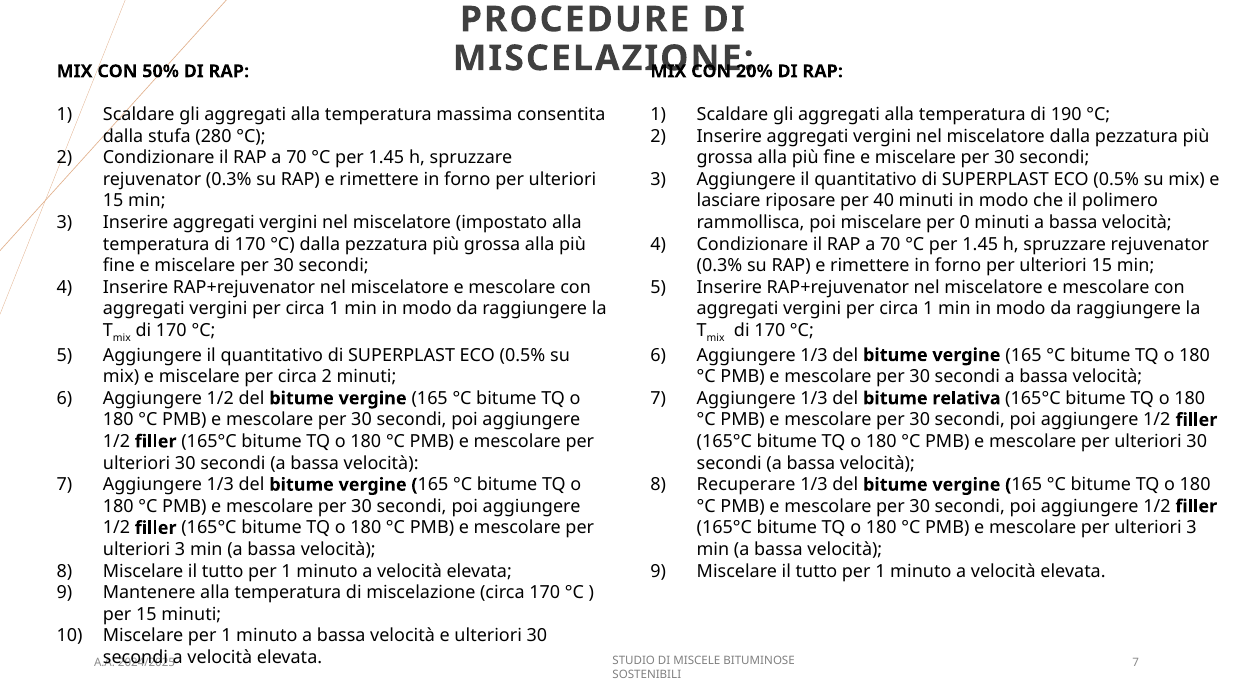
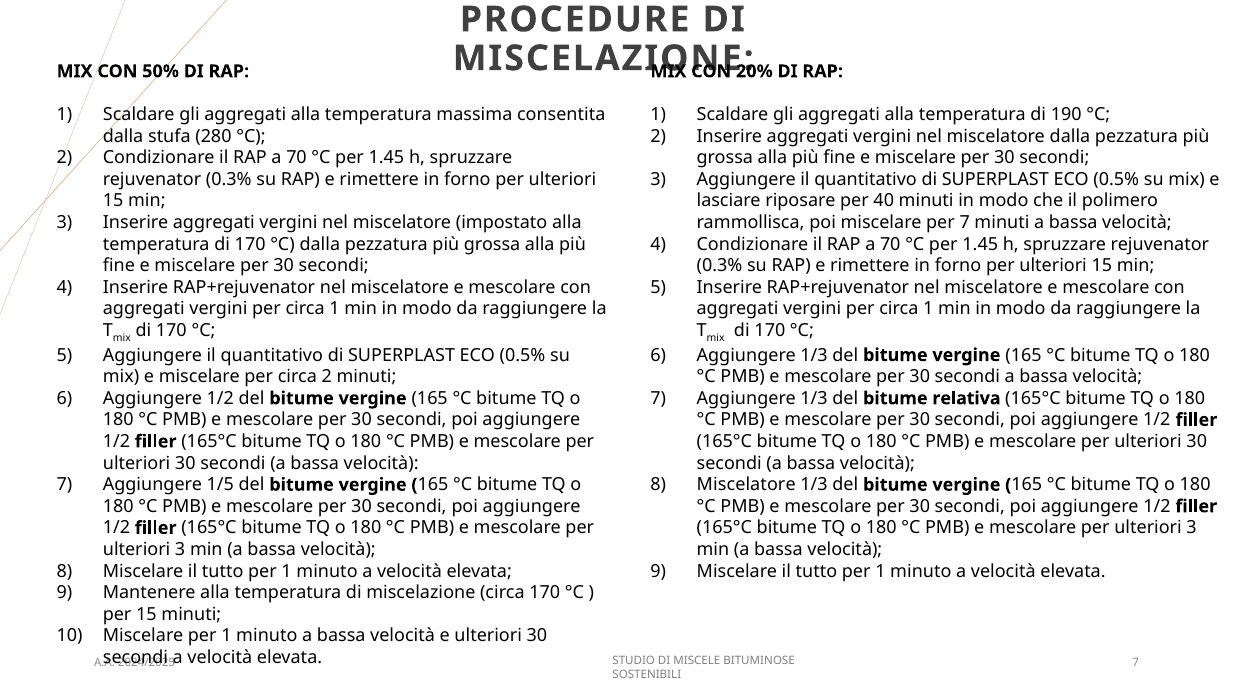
per 0: 0 -> 7 (965, 222)
1/3: 1/3 -> 1/5 (220, 484)
Recuperare: Recuperare -> Miscelatore (746, 484)
